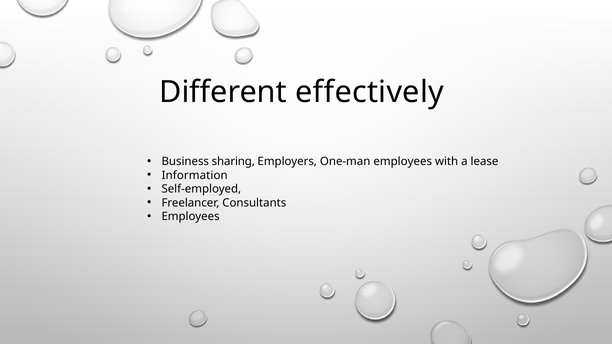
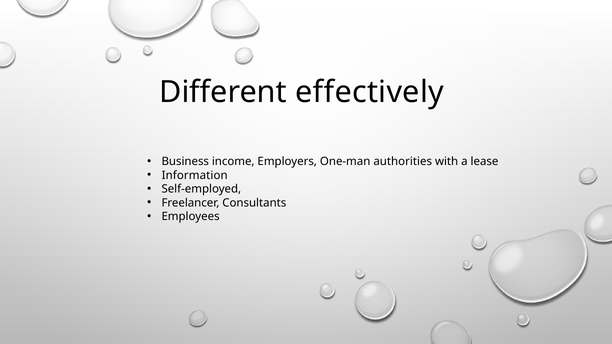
sharing: sharing -> income (233, 162)
One-man employees: employees -> authorities (403, 162)
